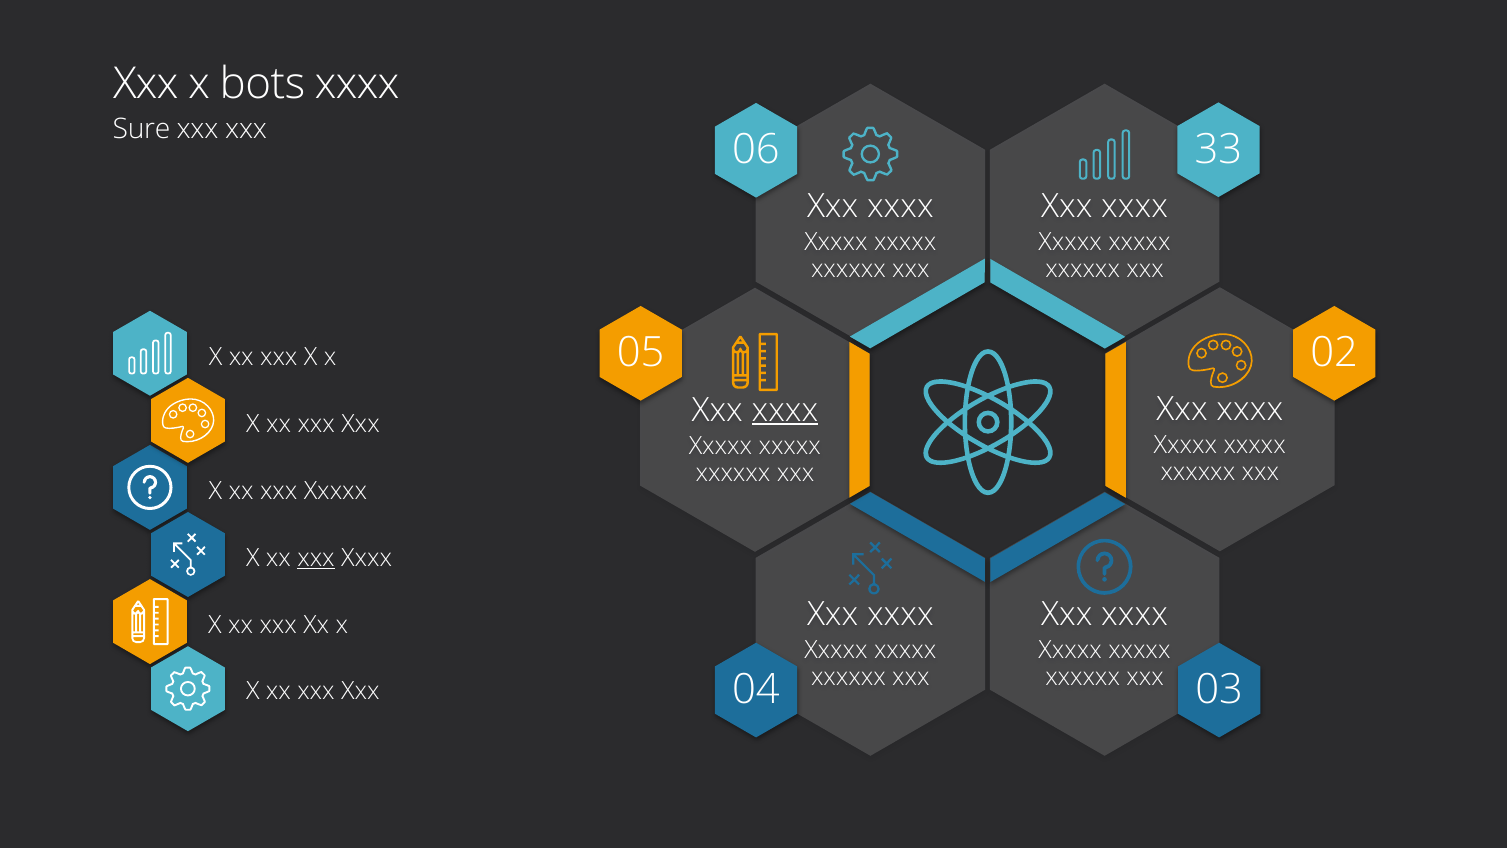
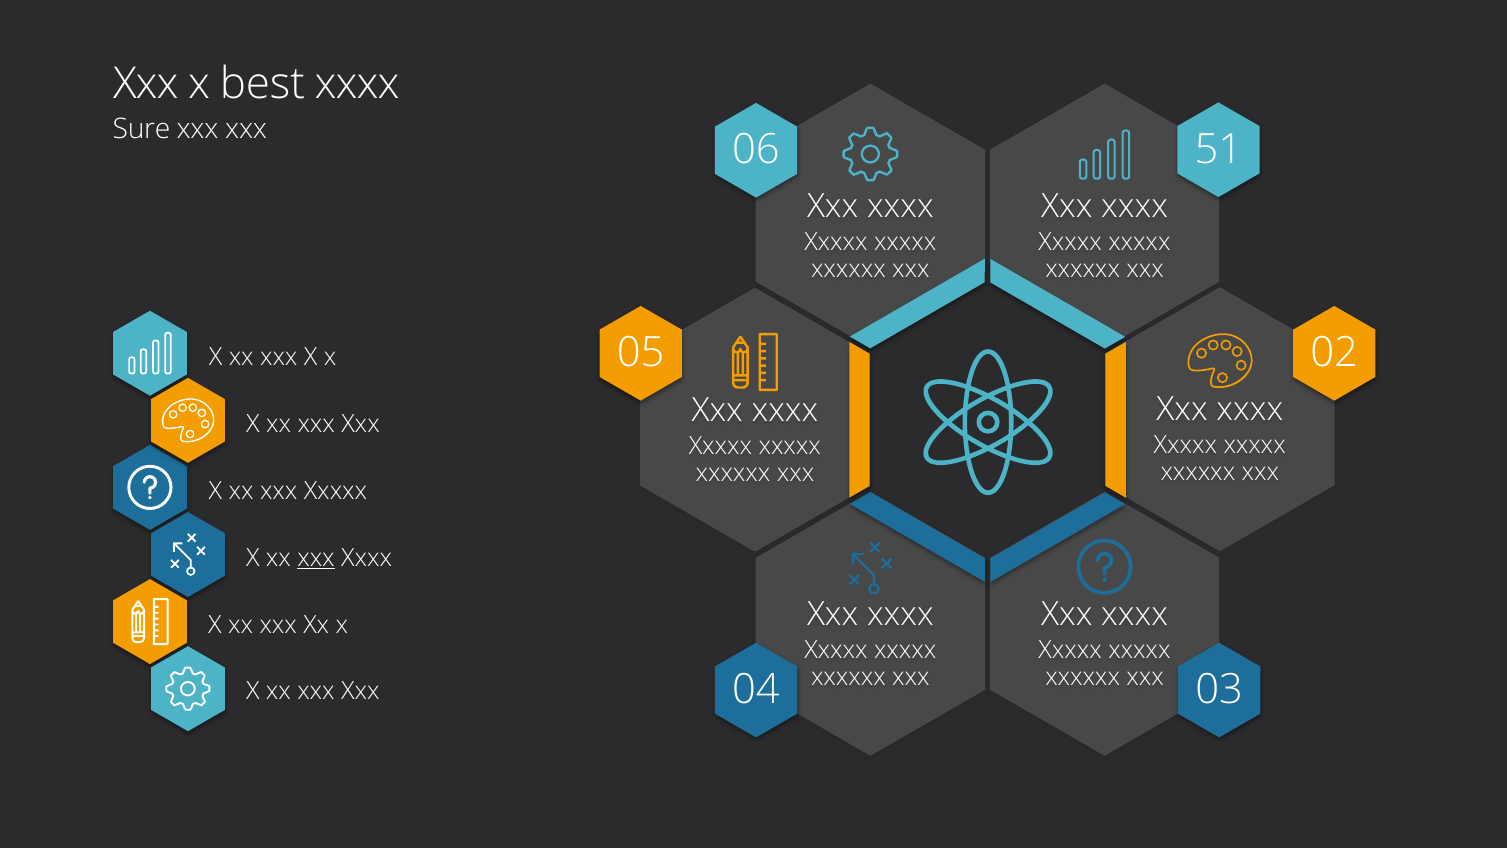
bots: bots -> best (262, 84)
33: 33 -> 51 (1218, 149)
xxxx underline: present -> none (785, 410)
